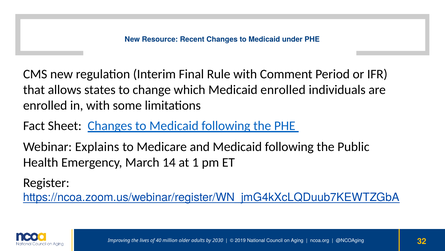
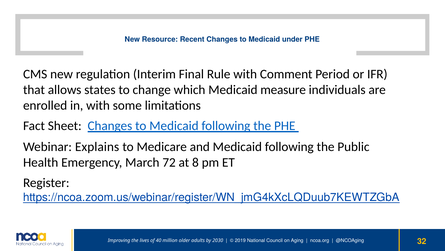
Medicaid enrolled: enrolled -> measure (283, 90)
14: 14 -> 72 (169, 162)
1: 1 -> 8 (195, 162)
